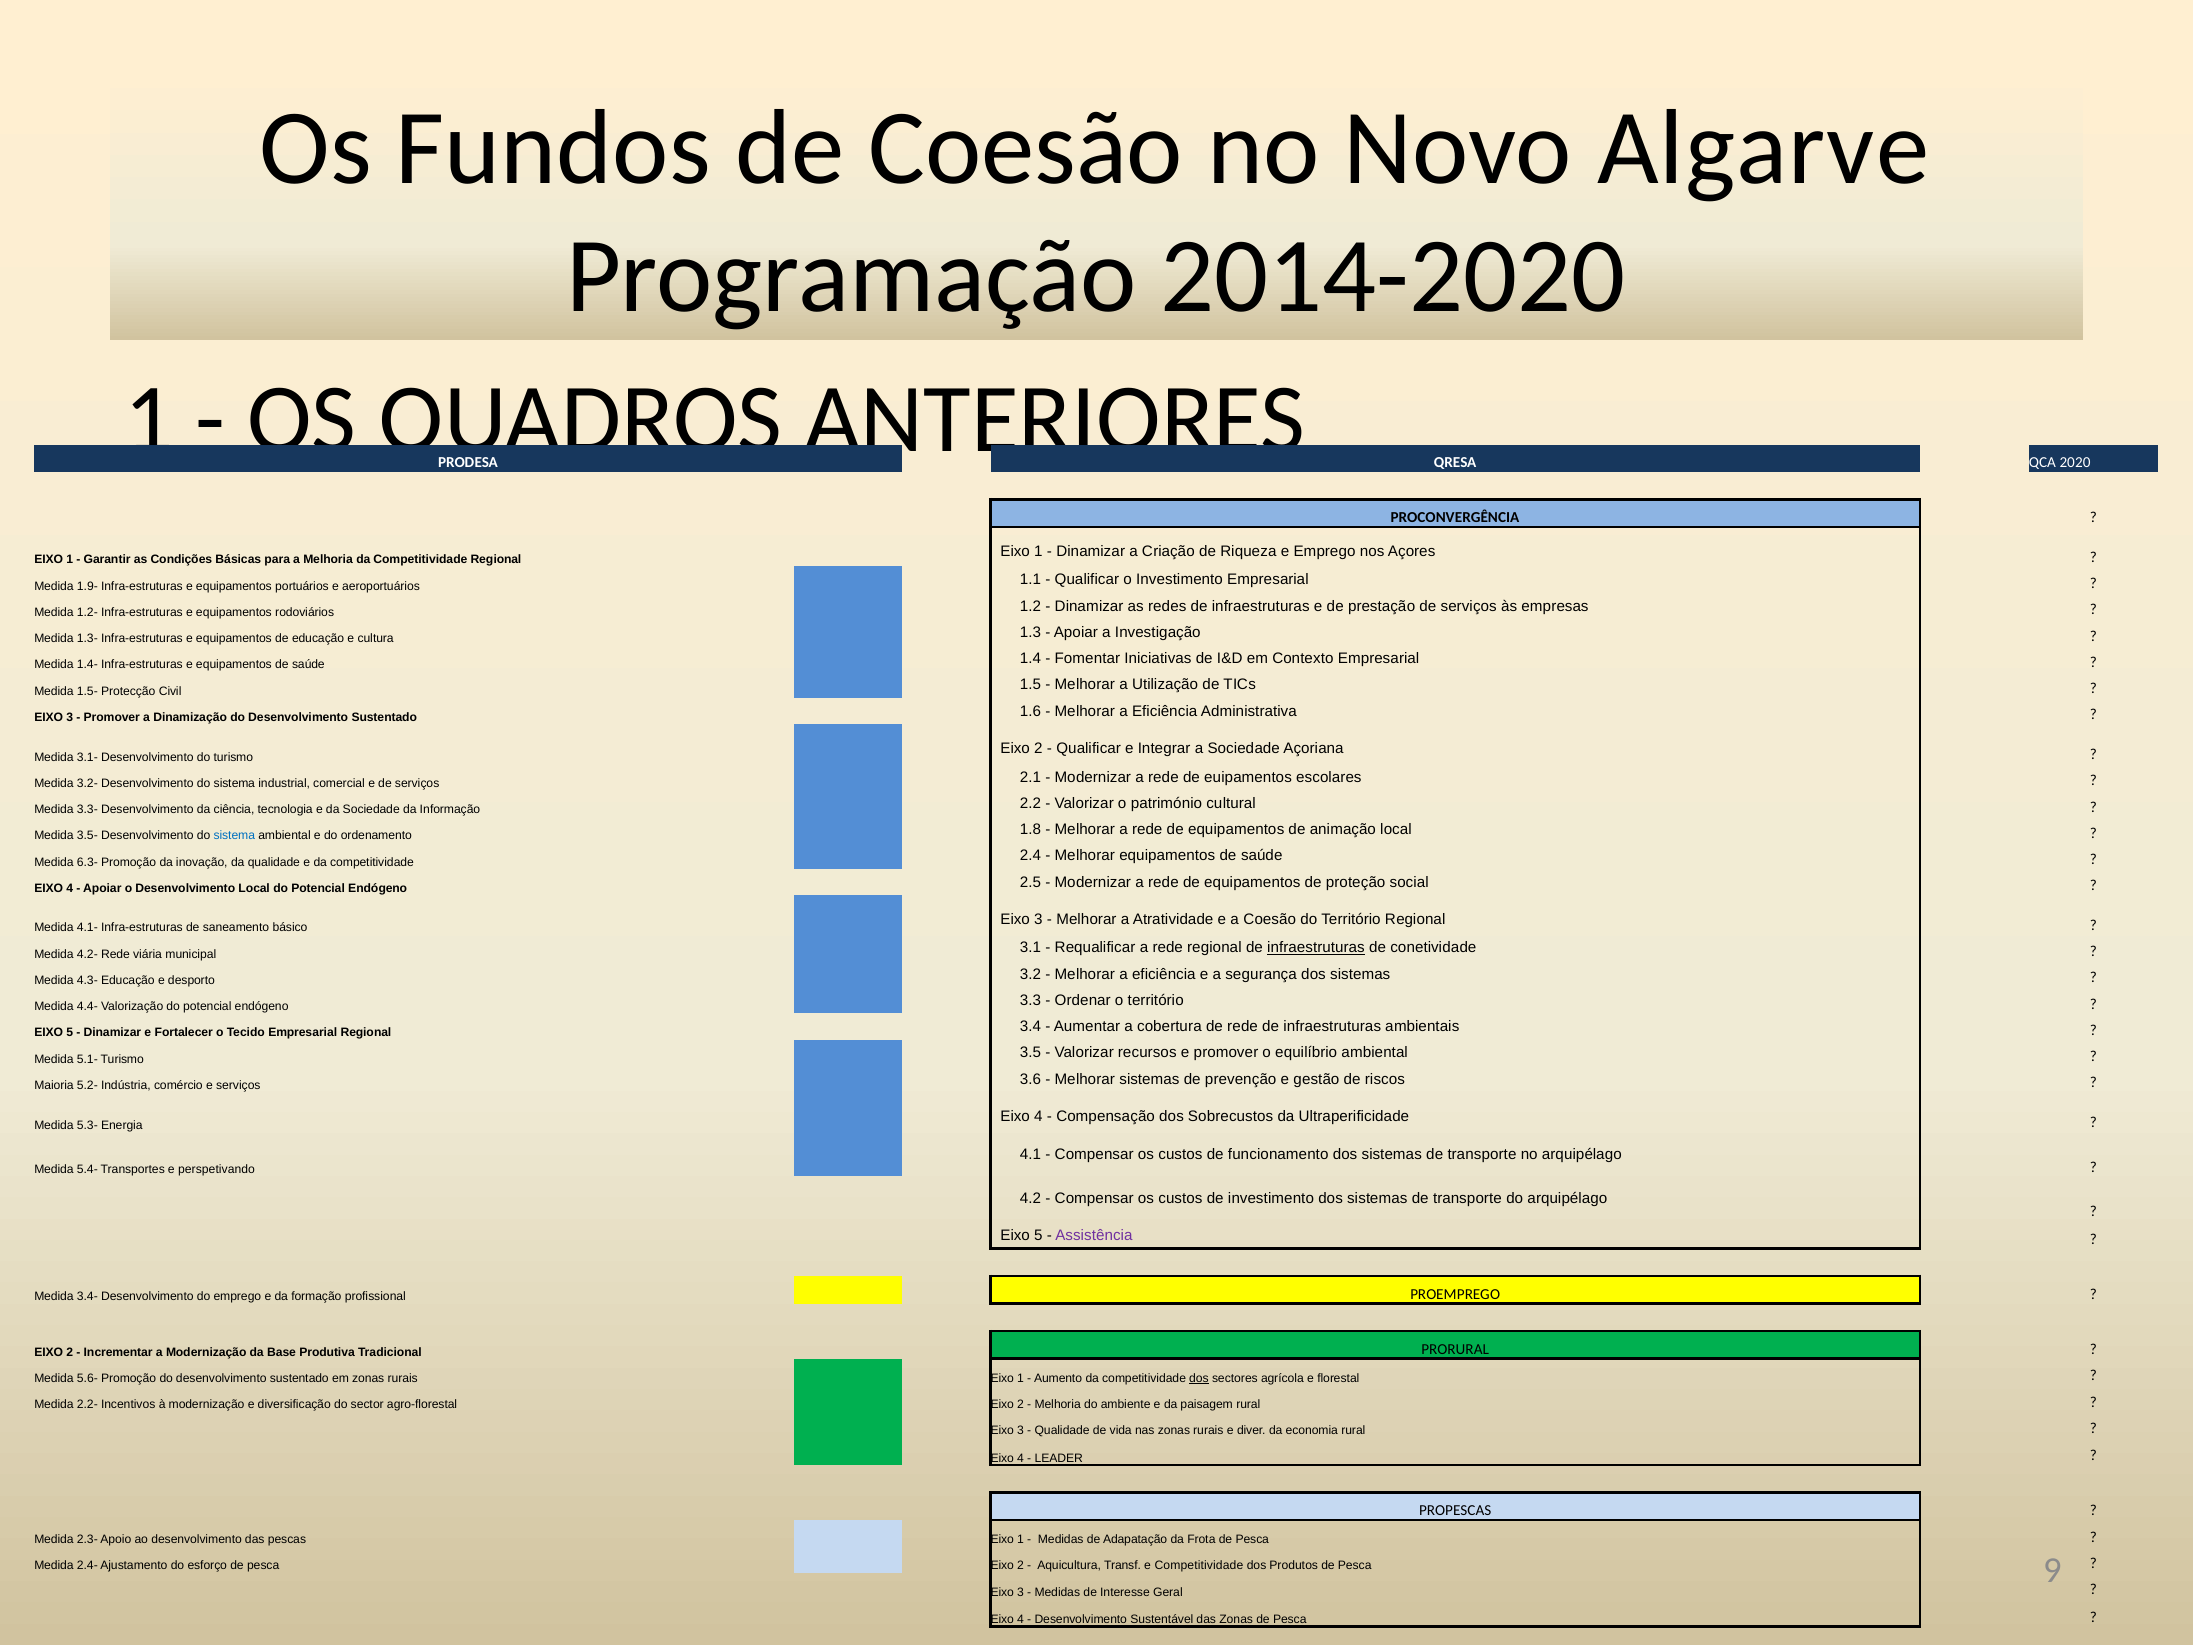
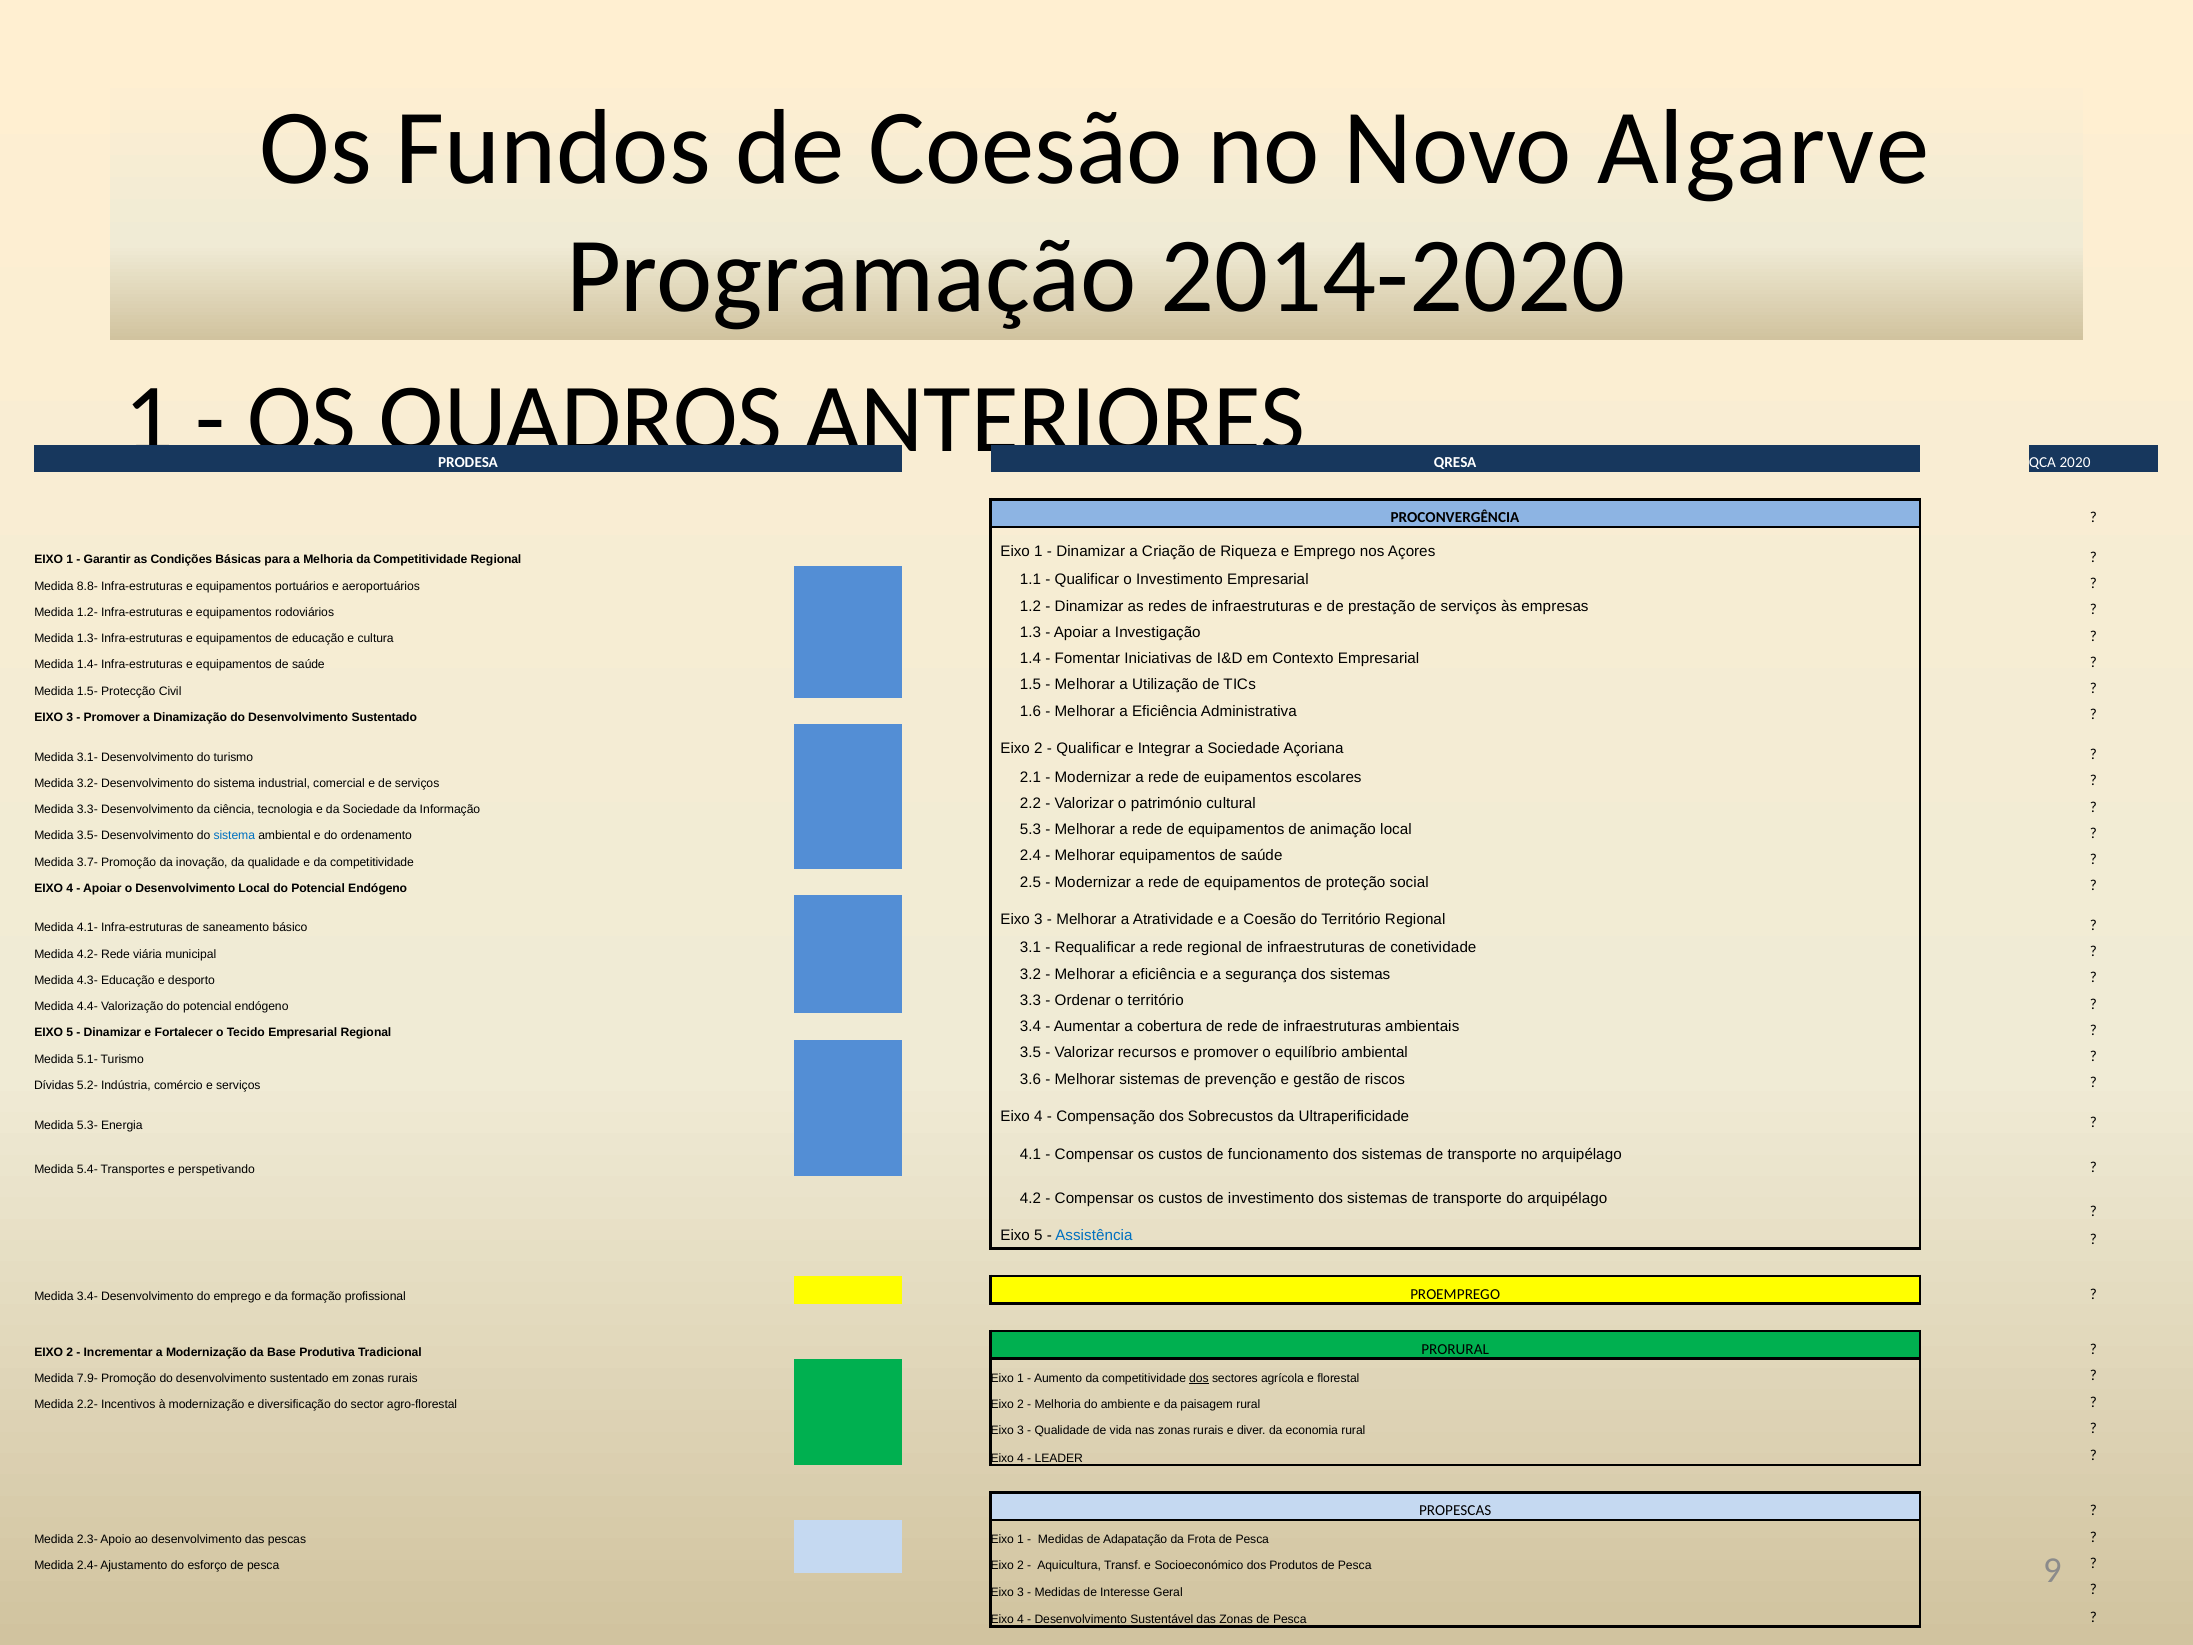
1.9-: 1.9- -> 8.8- (87, 586)
1.8: 1.8 -> 5.3 (1030, 829)
6.3-: 6.3- -> 3.7- (87, 862)
infraestruturas underline: present -> none (1316, 948)
Maioria: Maioria -> Dívidas (54, 1085)
Assistência colour: purple -> blue (1094, 1235)
5.6-: 5.6- -> 7.9- (87, 1378)
e Competitividade: Competitividade -> Socioeconómico (1199, 1566)
